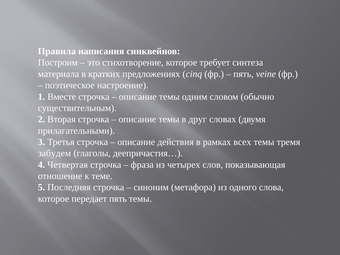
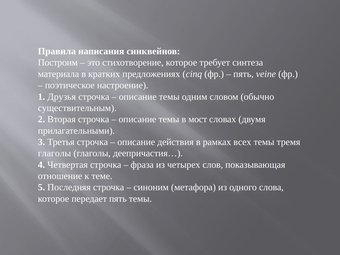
Вместе: Вместе -> Друзья (62, 97)
друг: друг -> мост (198, 119)
забудем: забудем -> глаголы (54, 153)
